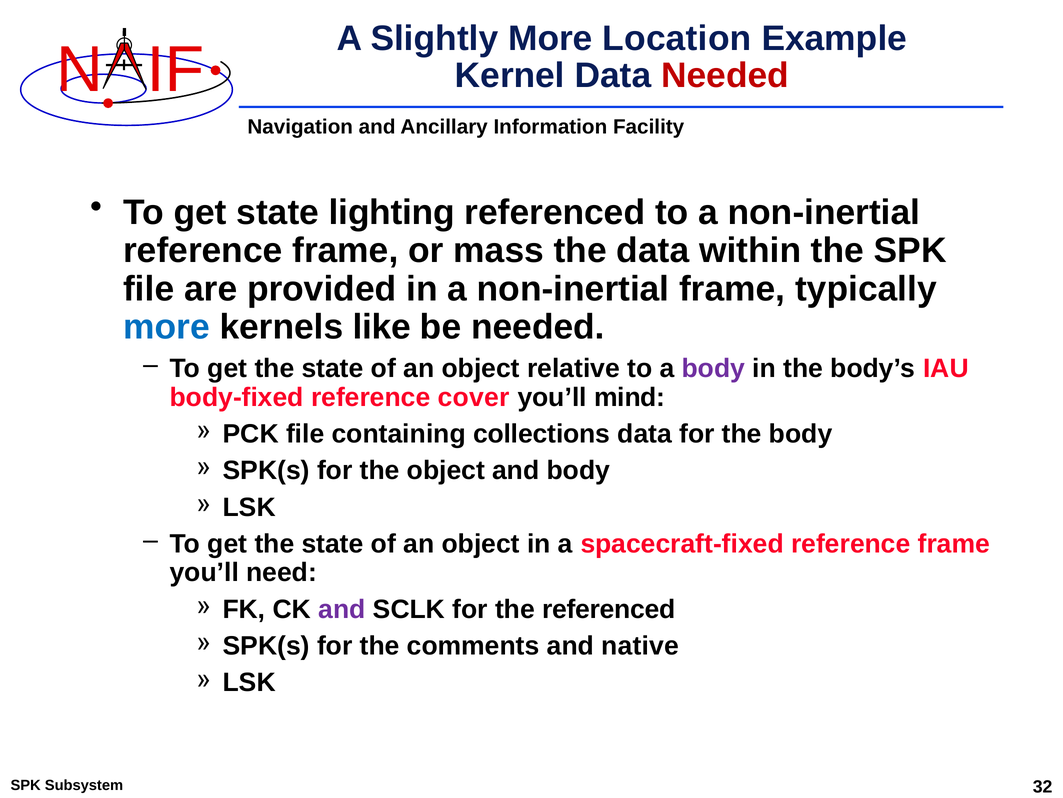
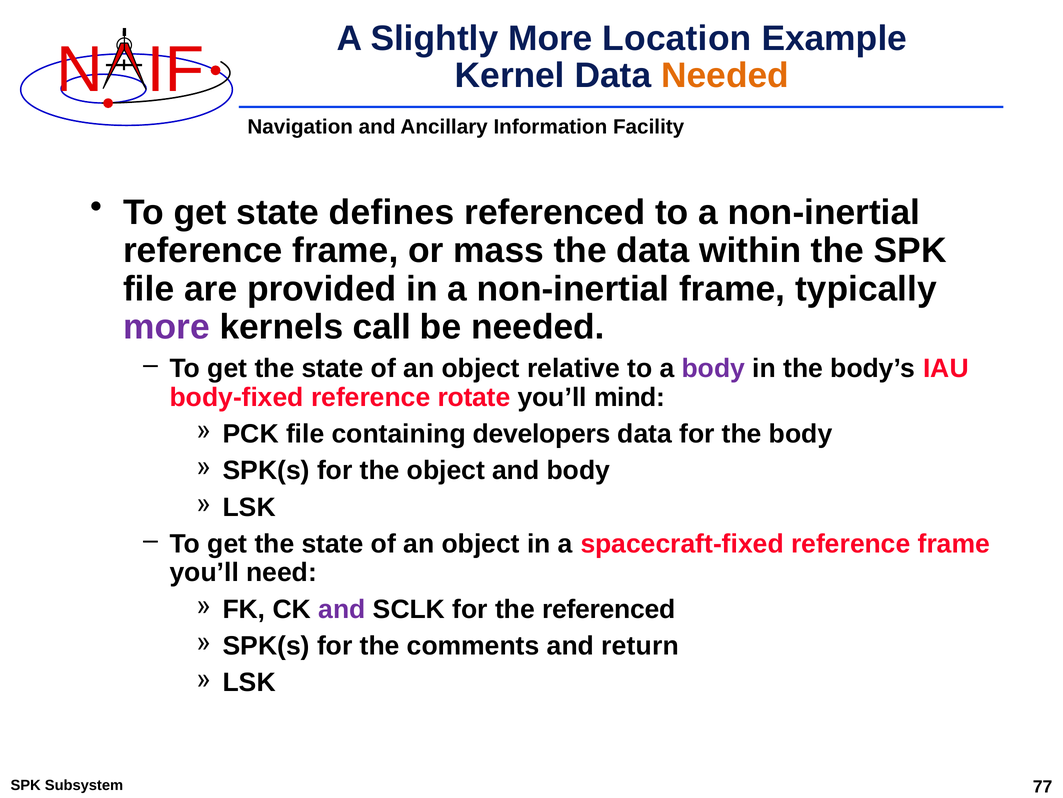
Needed colour: red -> orange (725, 75)
lighting: lighting -> defines (392, 212)
more colour: blue -> purple (166, 327)
like: like -> call (382, 327)
cover: cover -> rotate (474, 397)
collections: collections -> developers (542, 434)
native: native -> return (640, 646)
32: 32 -> 77 (1043, 787)
